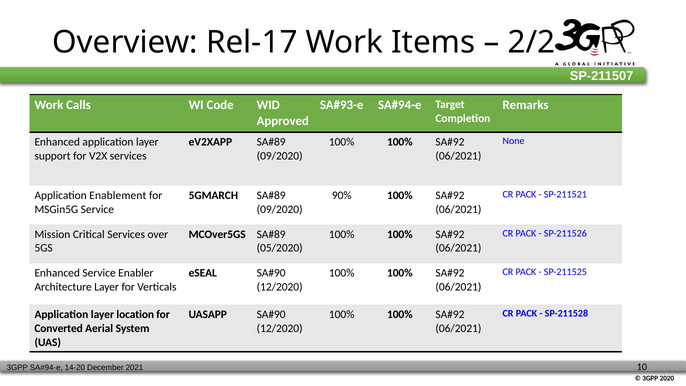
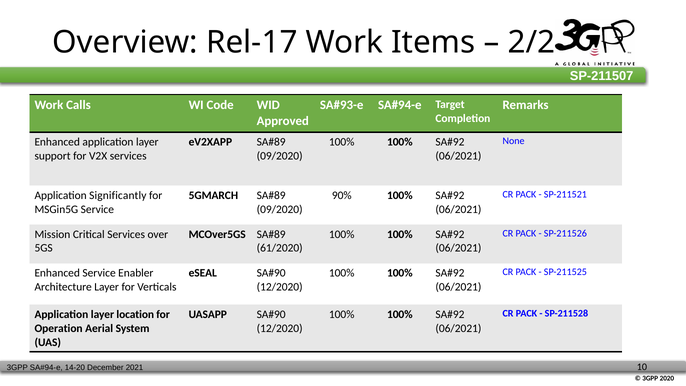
Enablement: Enablement -> Significantly (118, 195)
05/2020: 05/2020 -> 61/2020 (280, 248)
Converted: Converted -> Operation (59, 328)
